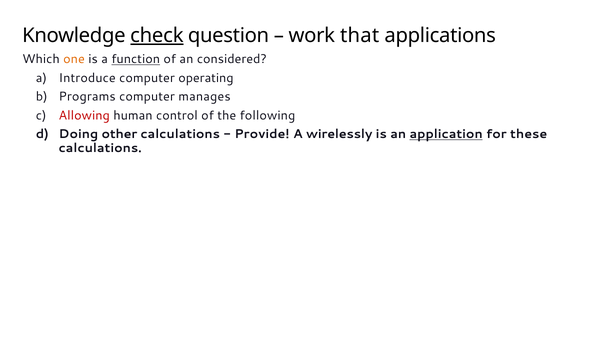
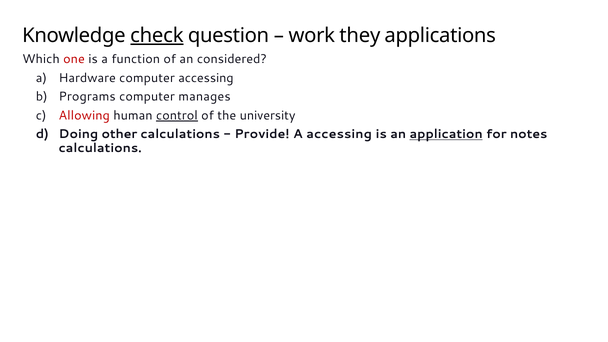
that: that -> they (360, 36)
one colour: orange -> red (74, 59)
function underline: present -> none (136, 59)
Introduce: Introduce -> Hardware (87, 78)
computer operating: operating -> accessing (206, 78)
control underline: none -> present (177, 115)
following: following -> university (268, 115)
A wirelessly: wirelessly -> accessing (339, 134)
these: these -> notes (529, 134)
